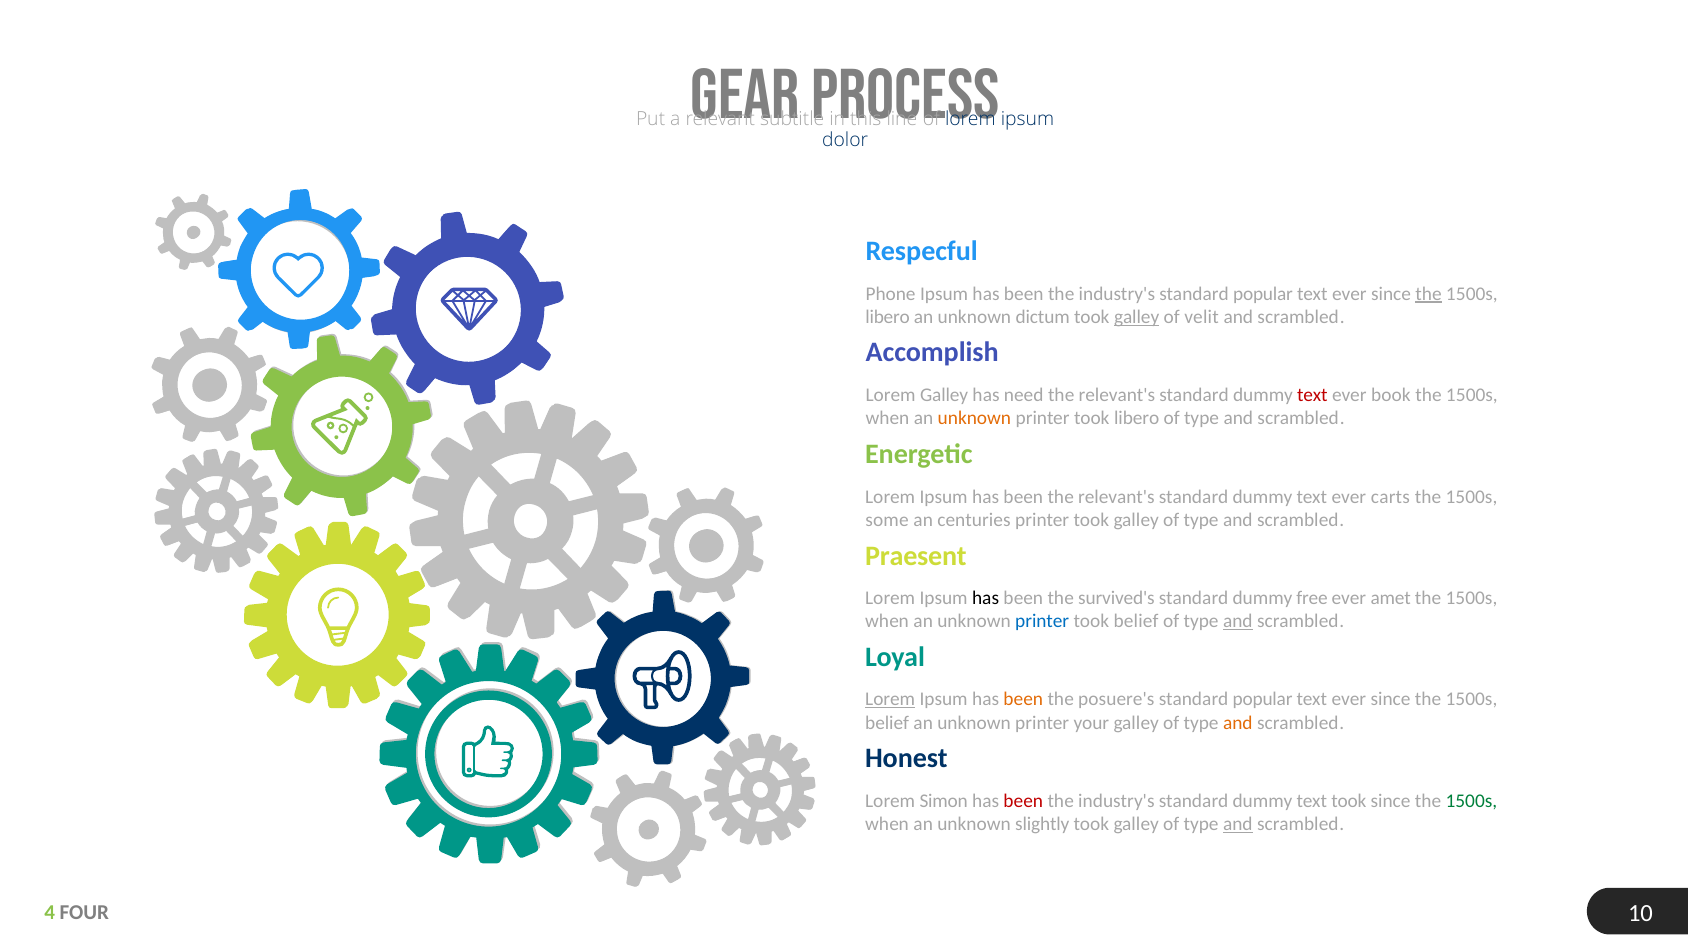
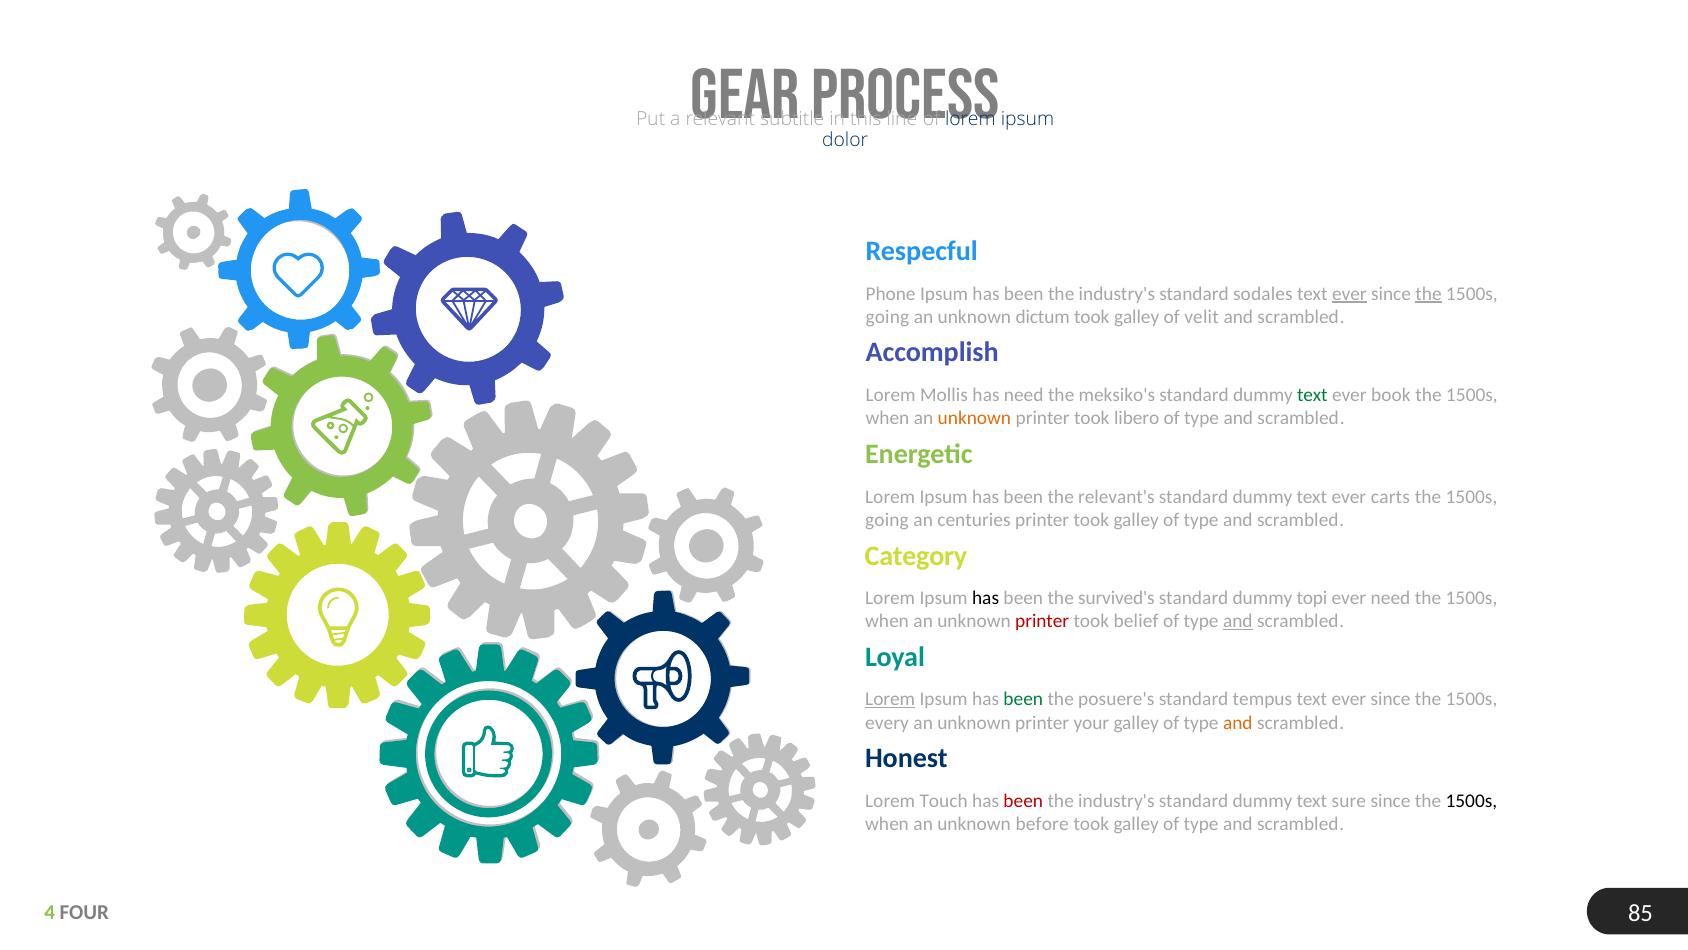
industry's standard popular: popular -> sodales (1263, 294)
ever underline: none -> present (1349, 294)
libero: libero -> going (887, 317)
galley underline: present -> none (1137, 317)
Lorem Galley: Galley -> Mollis (944, 395)
relevant's: relevant's -> meksiko's (1117, 395)
text colour: red -> green (1312, 395)
some: some -> going (887, 520)
Praesent: Praesent -> Category (916, 556)
free: free -> topi (1312, 598)
ever amet: amet -> need (1390, 598)
printer colour: blue -> red (1042, 621)
been colour: orange -> green (1023, 699)
popular: popular -> tempus (1262, 699)
belief: belief -> every (887, 722)
Simon: Simon -> Touch (944, 800)
text took: took -> sure (1349, 800)
1500s colour: green -> black (1471, 800)
slightly: slightly -> before (1042, 824)
and underline: present -> none (1238, 824)
10: 10 -> 85 (1640, 913)
